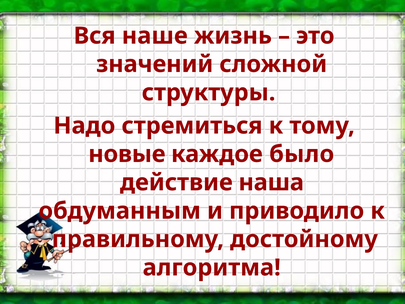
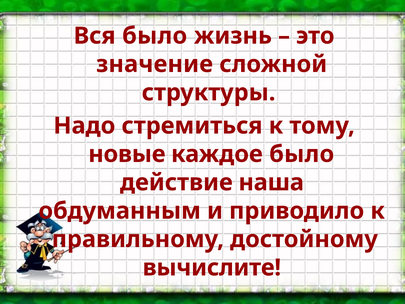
Вся наше: наше -> было (155, 36)
значений: значений -> значение (155, 64)
алгоритма: алгоритма -> вычислите (212, 267)
